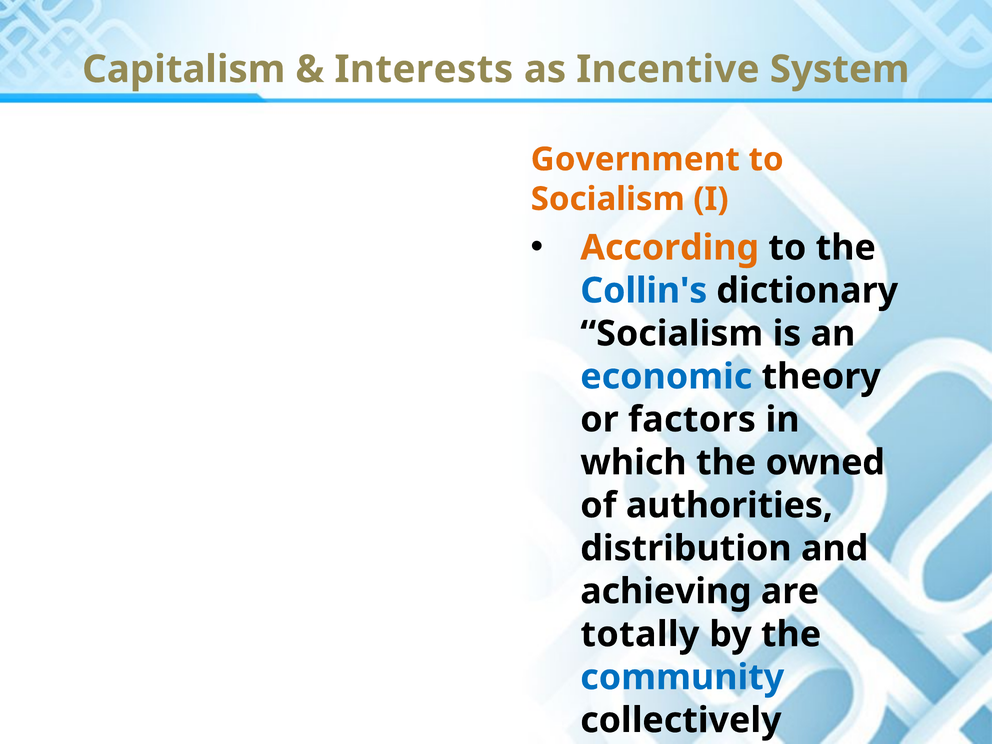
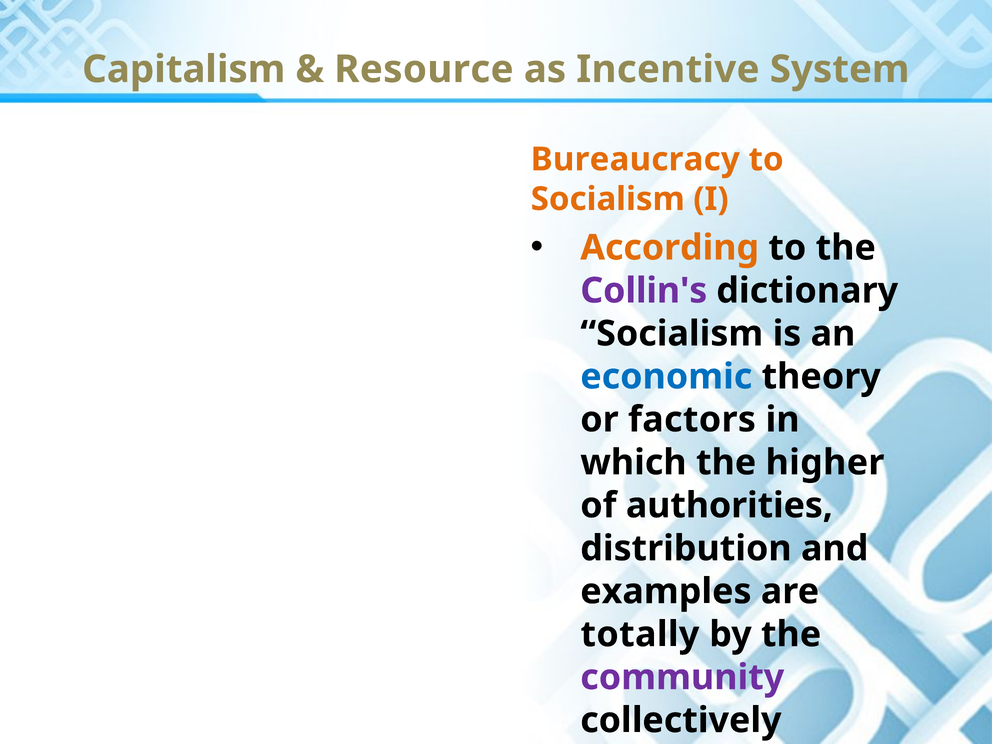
Interests: Interests -> Resource (424, 69)
Government: Government -> Bureaucracy (635, 159)
Collin's colour: blue -> purple (644, 291)
owned: owned -> higher (825, 463)
achieving: achieving -> examples (666, 591)
community colour: blue -> purple (682, 677)
